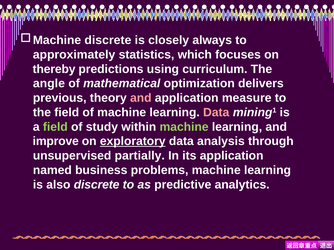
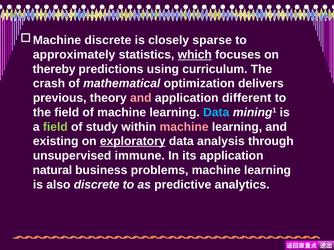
always: always -> sparse (212, 40)
which underline: none -> present (195, 55)
angle: angle -> crash (49, 84)
measure: measure -> different (247, 98)
Data colour: pink -> light blue (216, 113)
machine colour: light green -> pink (184, 127)
improve: improve -> existing (56, 142)
partially: partially -> immune (140, 156)
named: named -> natural (52, 170)
